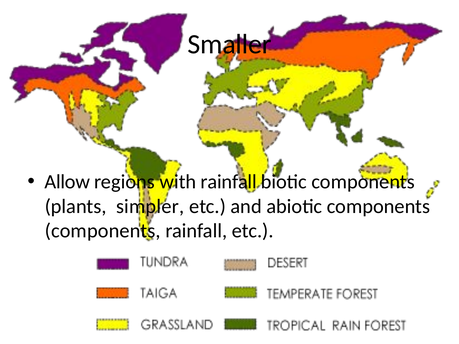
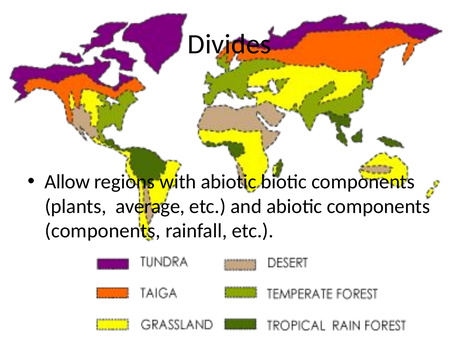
Smaller: Smaller -> Divides (229, 44)
with rainfall: rainfall -> abiotic (229, 182)
simpler: simpler -> average (150, 206)
